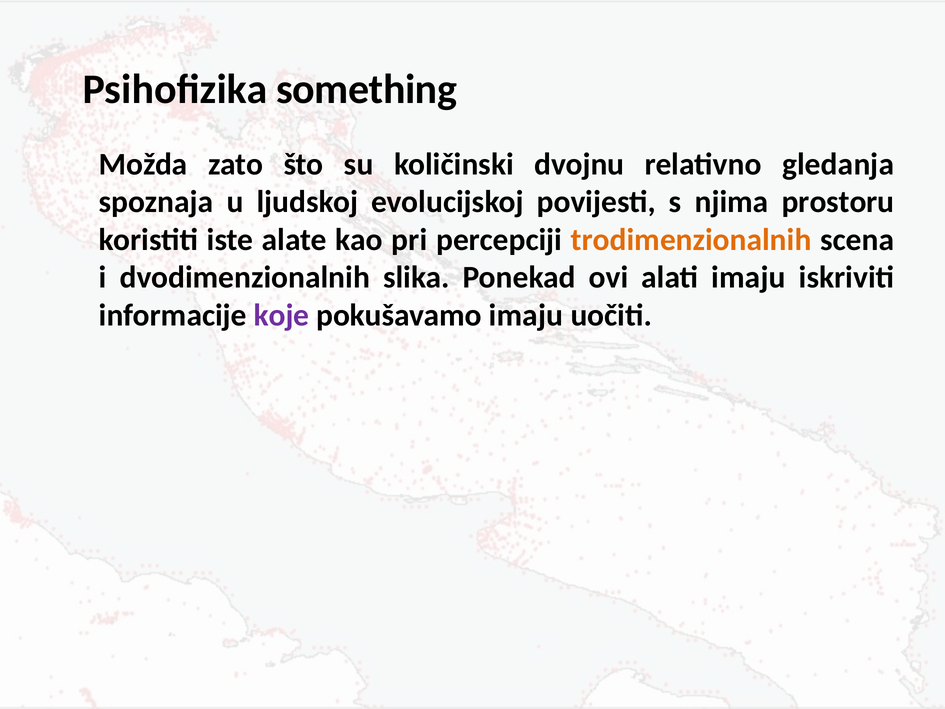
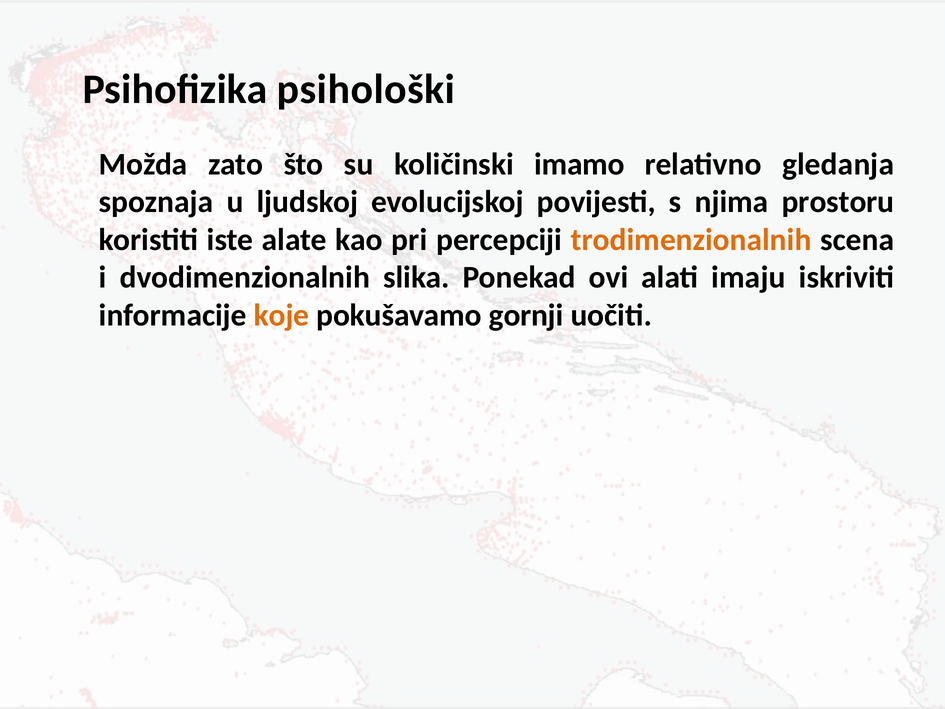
something: something -> psihološki (366, 89)
dvojnu: dvojnu -> imamo (579, 164)
koje colour: purple -> orange (282, 315)
pokušavamo imaju: imaju -> gornji (526, 315)
